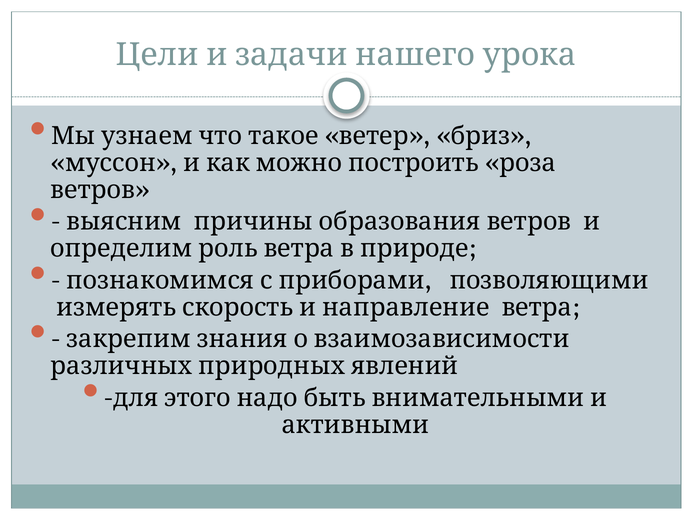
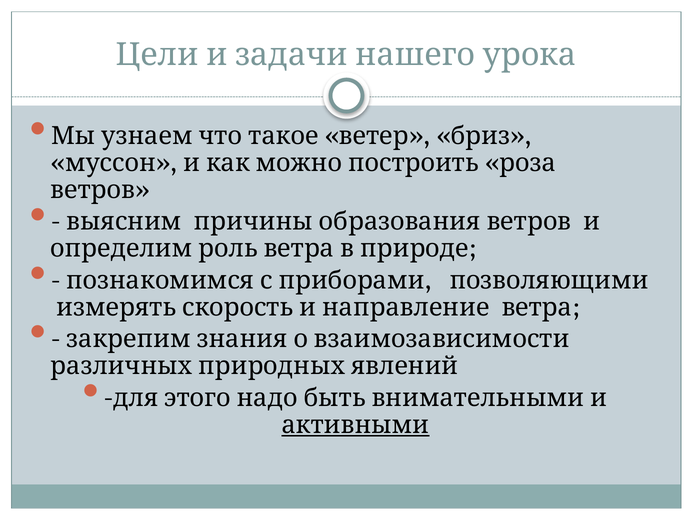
активными underline: none -> present (355, 425)
